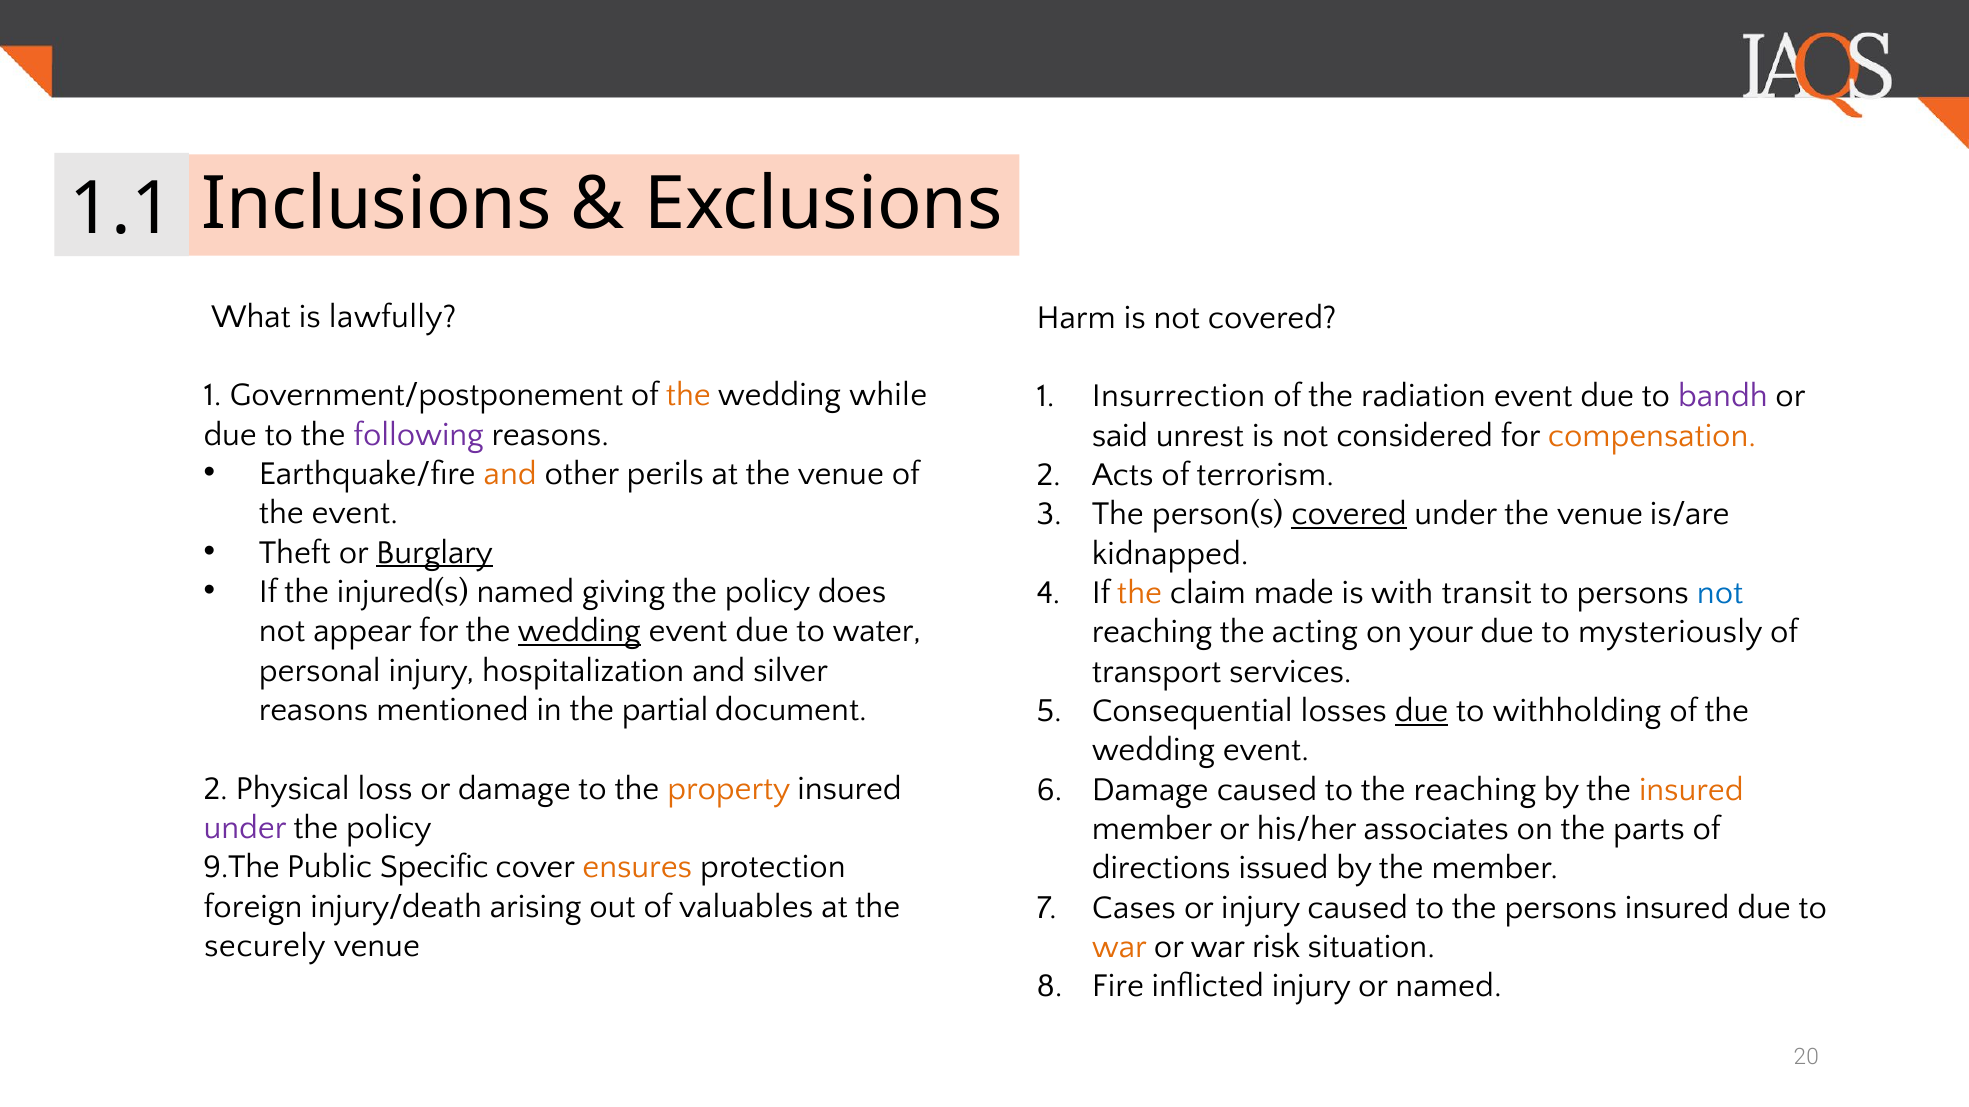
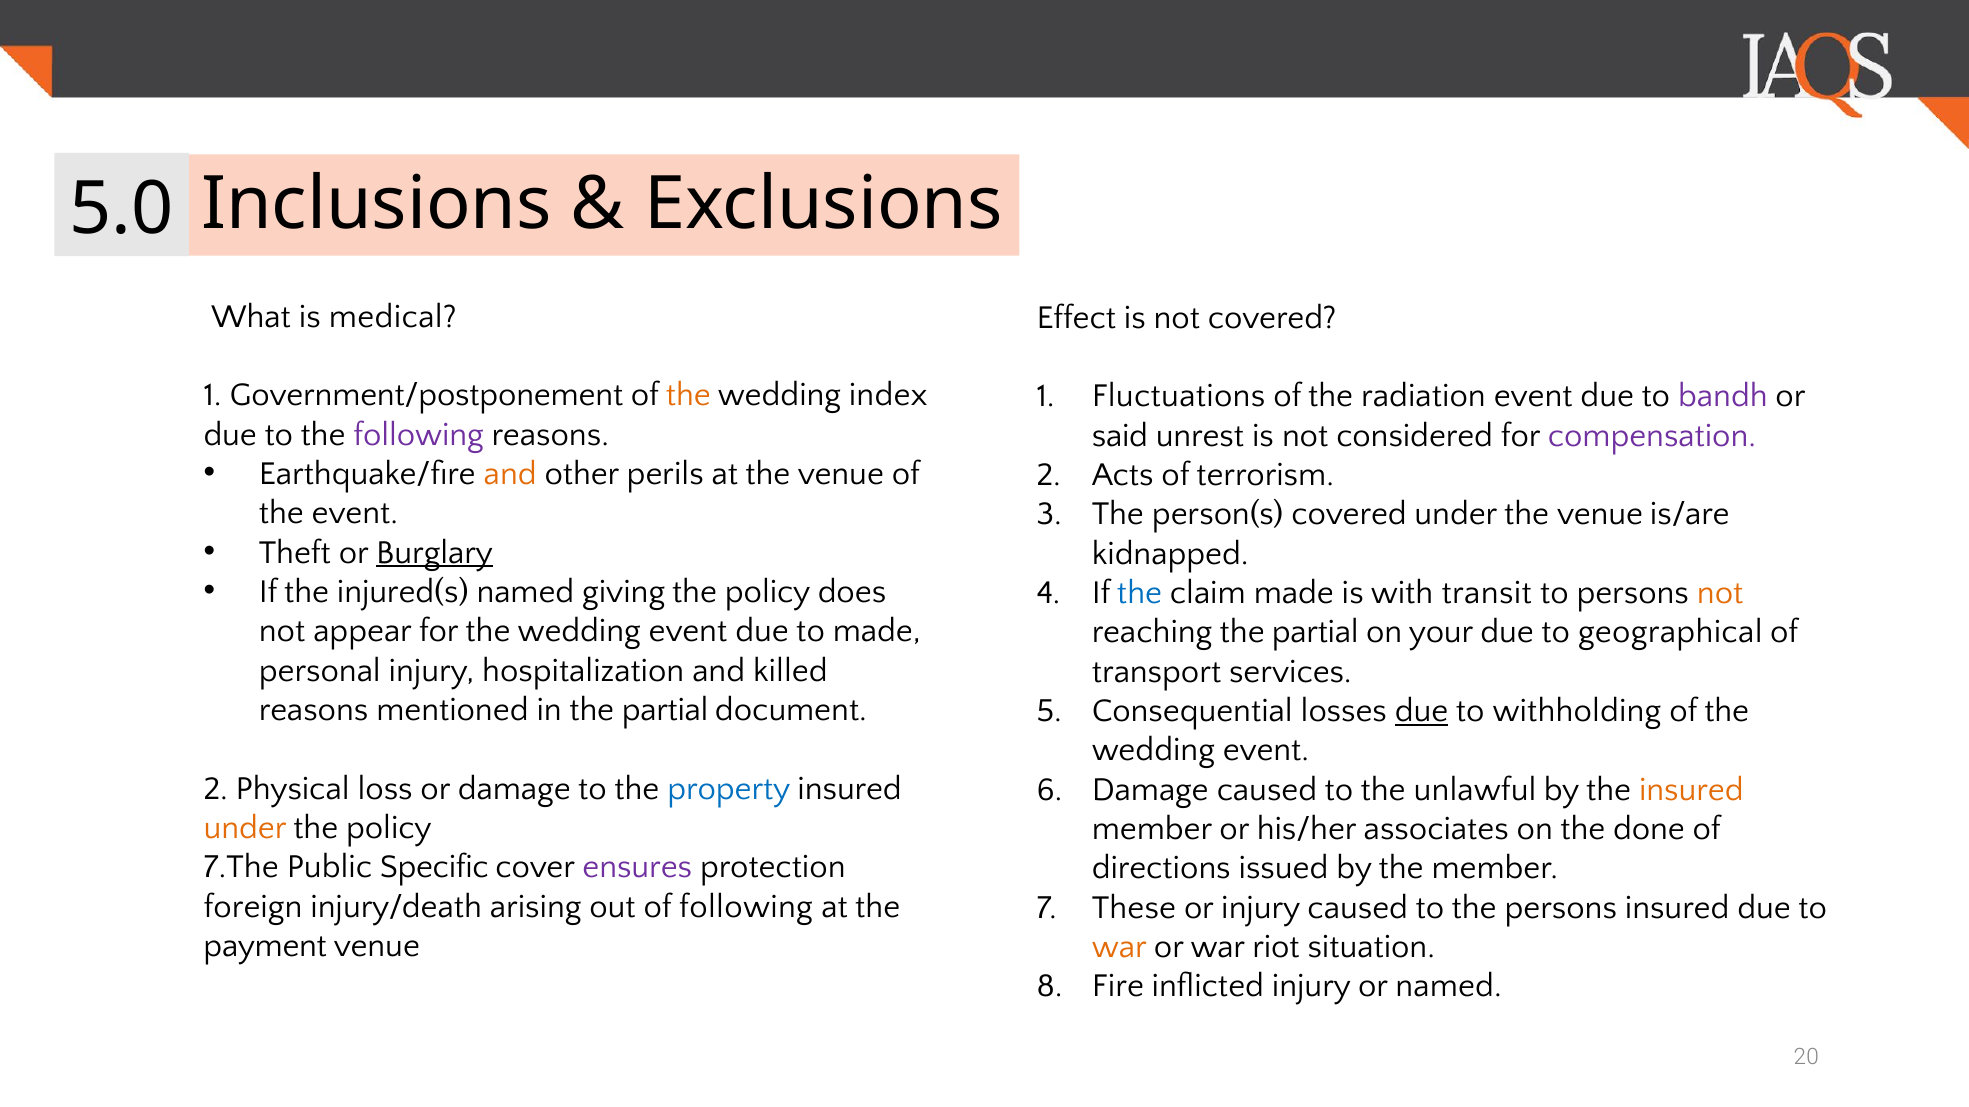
1.1: 1.1 -> 5.0 (121, 210)
lawfully: lawfully -> medical (393, 317)
Harm: Harm -> Effect (1076, 317)
while: while -> index (888, 395)
Insurrection: Insurrection -> Fluctuations (1179, 396)
compensation colour: orange -> purple (1652, 436)
covered underline: present -> none (1349, 514)
the colour: orange -> blue (1140, 593)
not colour: blue -> orange (1720, 593)
wedding underline: present -> none (579, 631)
to water: water -> made (877, 631)
reaching the acting: acting -> partial (1315, 632)
mysteriously: mysteriously -> geographical (1670, 632)
silver: silver -> killed (790, 671)
property colour: orange -> blue (729, 789)
the reaching: reaching -> unlawful (1475, 790)
under colour: purple -> orange (245, 828)
parts: parts -> done (1649, 829)
9.The: 9.The -> 7.The (241, 868)
ensures colour: orange -> purple (637, 868)
of valuables: valuables -> following (746, 907)
Cases: Cases -> These (1134, 908)
securely: securely -> payment (265, 946)
risk: risk -> riot (1276, 947)
